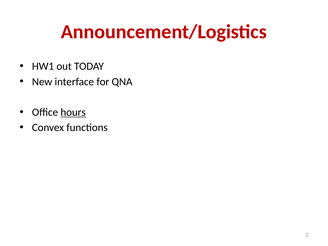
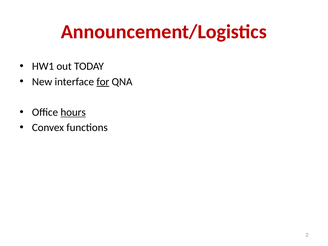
for underline: none -> present (103, 82)
